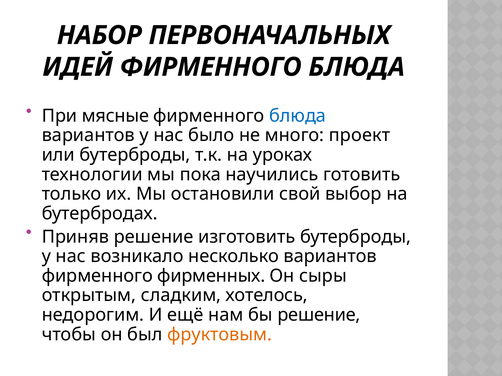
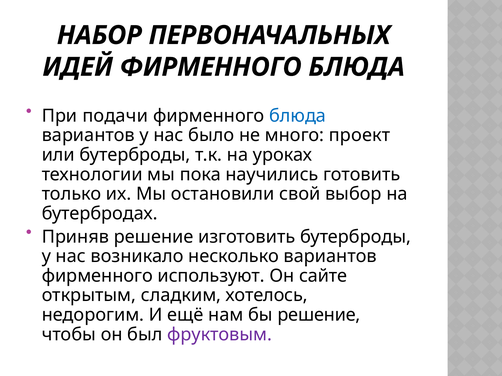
мясные: мясные -> подачи (115, 116)
фирменных: фирменных -> используют (211, 276)
сыры: сыры -> сайте (323, 276)
фруктовым colour: orange -> purple (220, 335)
